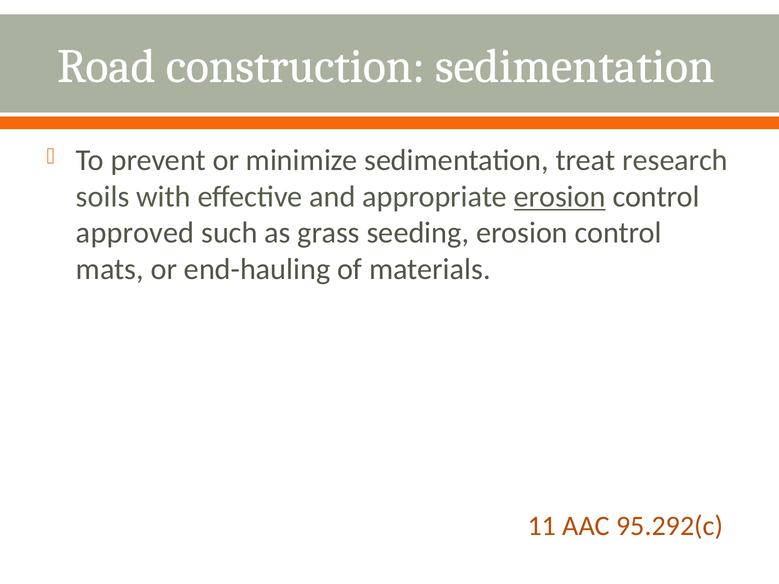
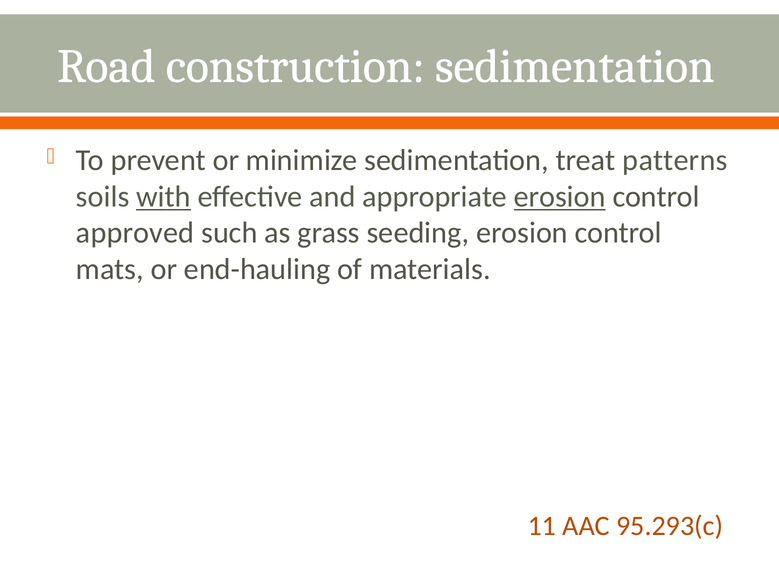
research: research -> patterns (675, 160)
with underline: none -> present (164, 197)
95.292(c: 95.292(c -> 95.293(c (670, 526)
